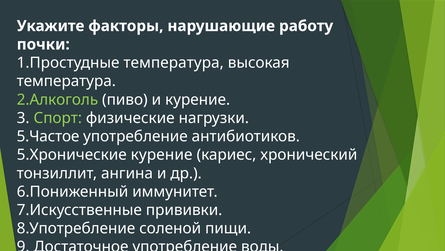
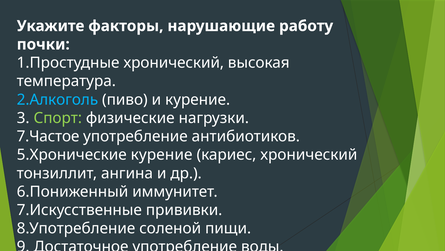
1.Простудные температура: температура -> хронический (174, 63)
2.Алкоголь colour: light green -> light blue (57, 99)
5.Частое: 5.Частое -> 7.Частое (48, 136)
